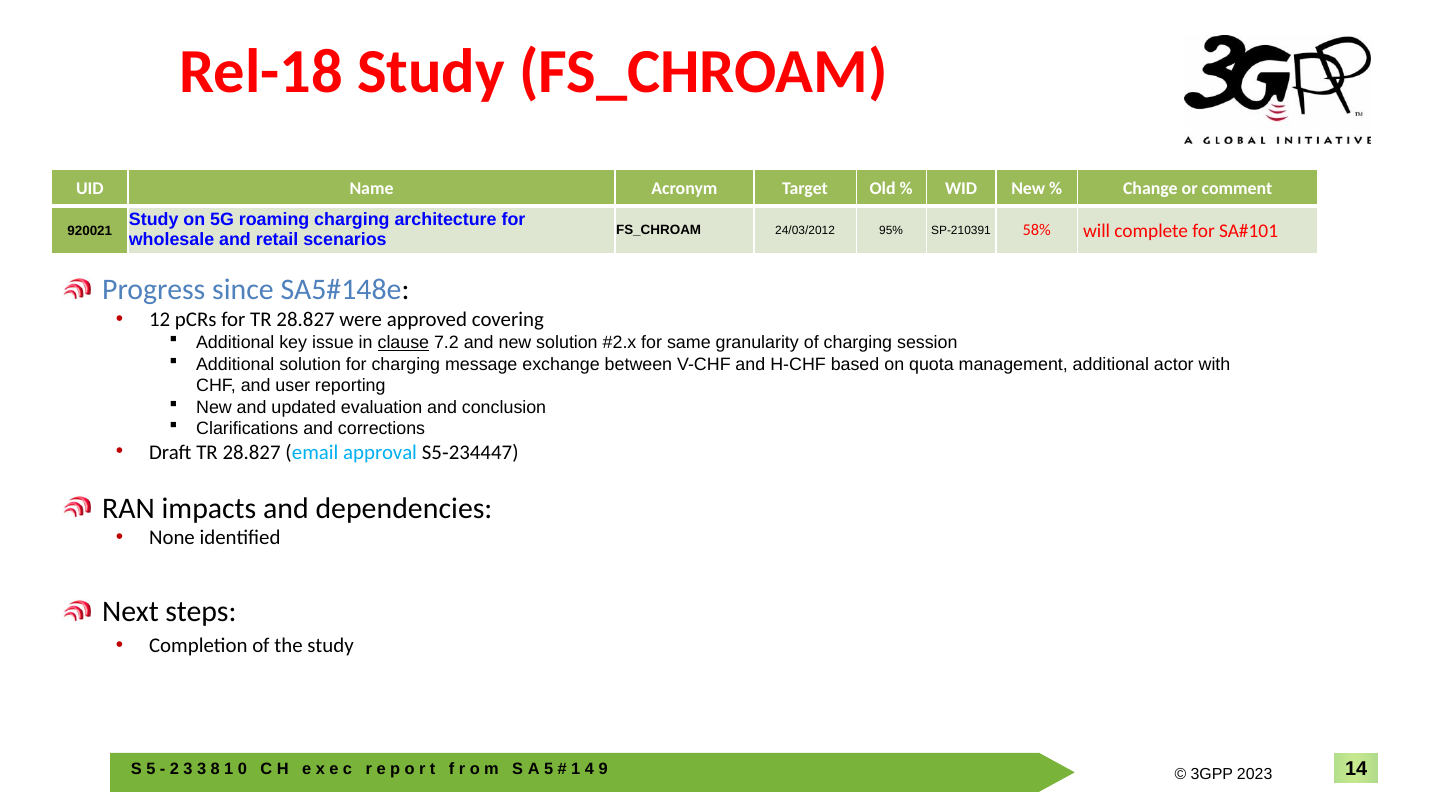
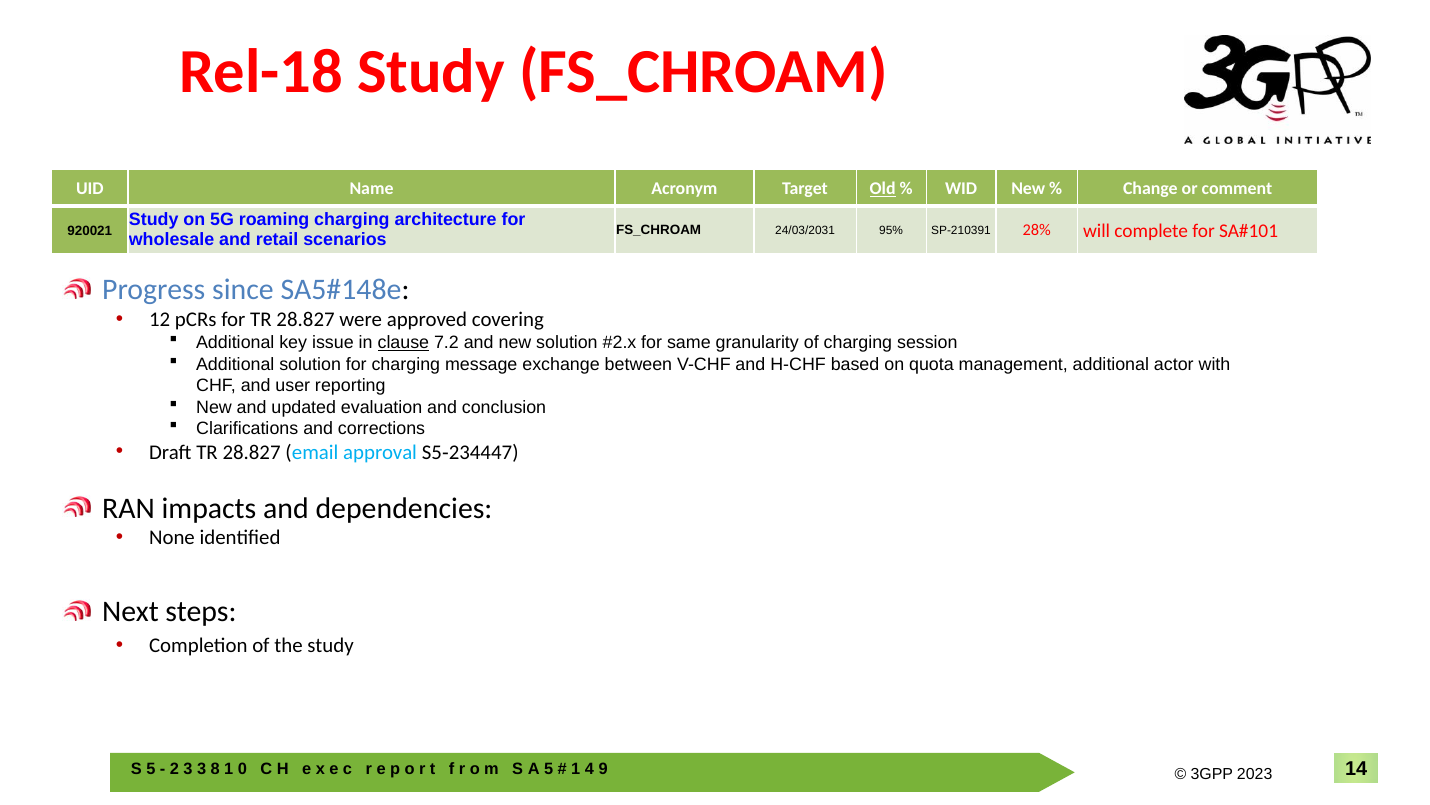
Old underline: none -> present (883, 188)
24/03/2012: 24/03/2012 -> 24/03/2031 (805, 230)
58%: 58% -> 28% (1037, 230)
